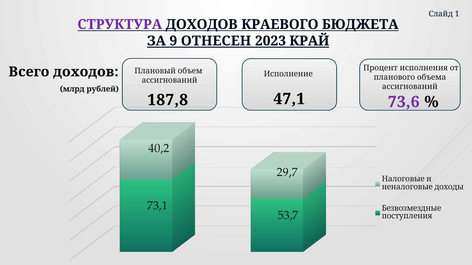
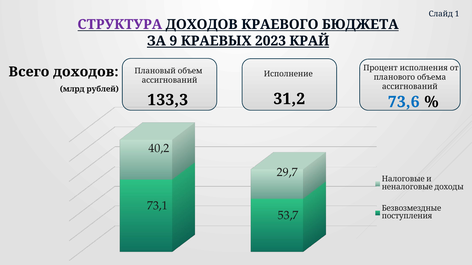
ОТНЕСЕН: ОТНЕСЕН -> КРАЕВЫХ (216, 41)
47,1: 47,1 -> 31,2 (289, 99)
187,8: 187,8 -> 133,3 (168, 100)
73,6 colour: purple -> blue (404, 102)
